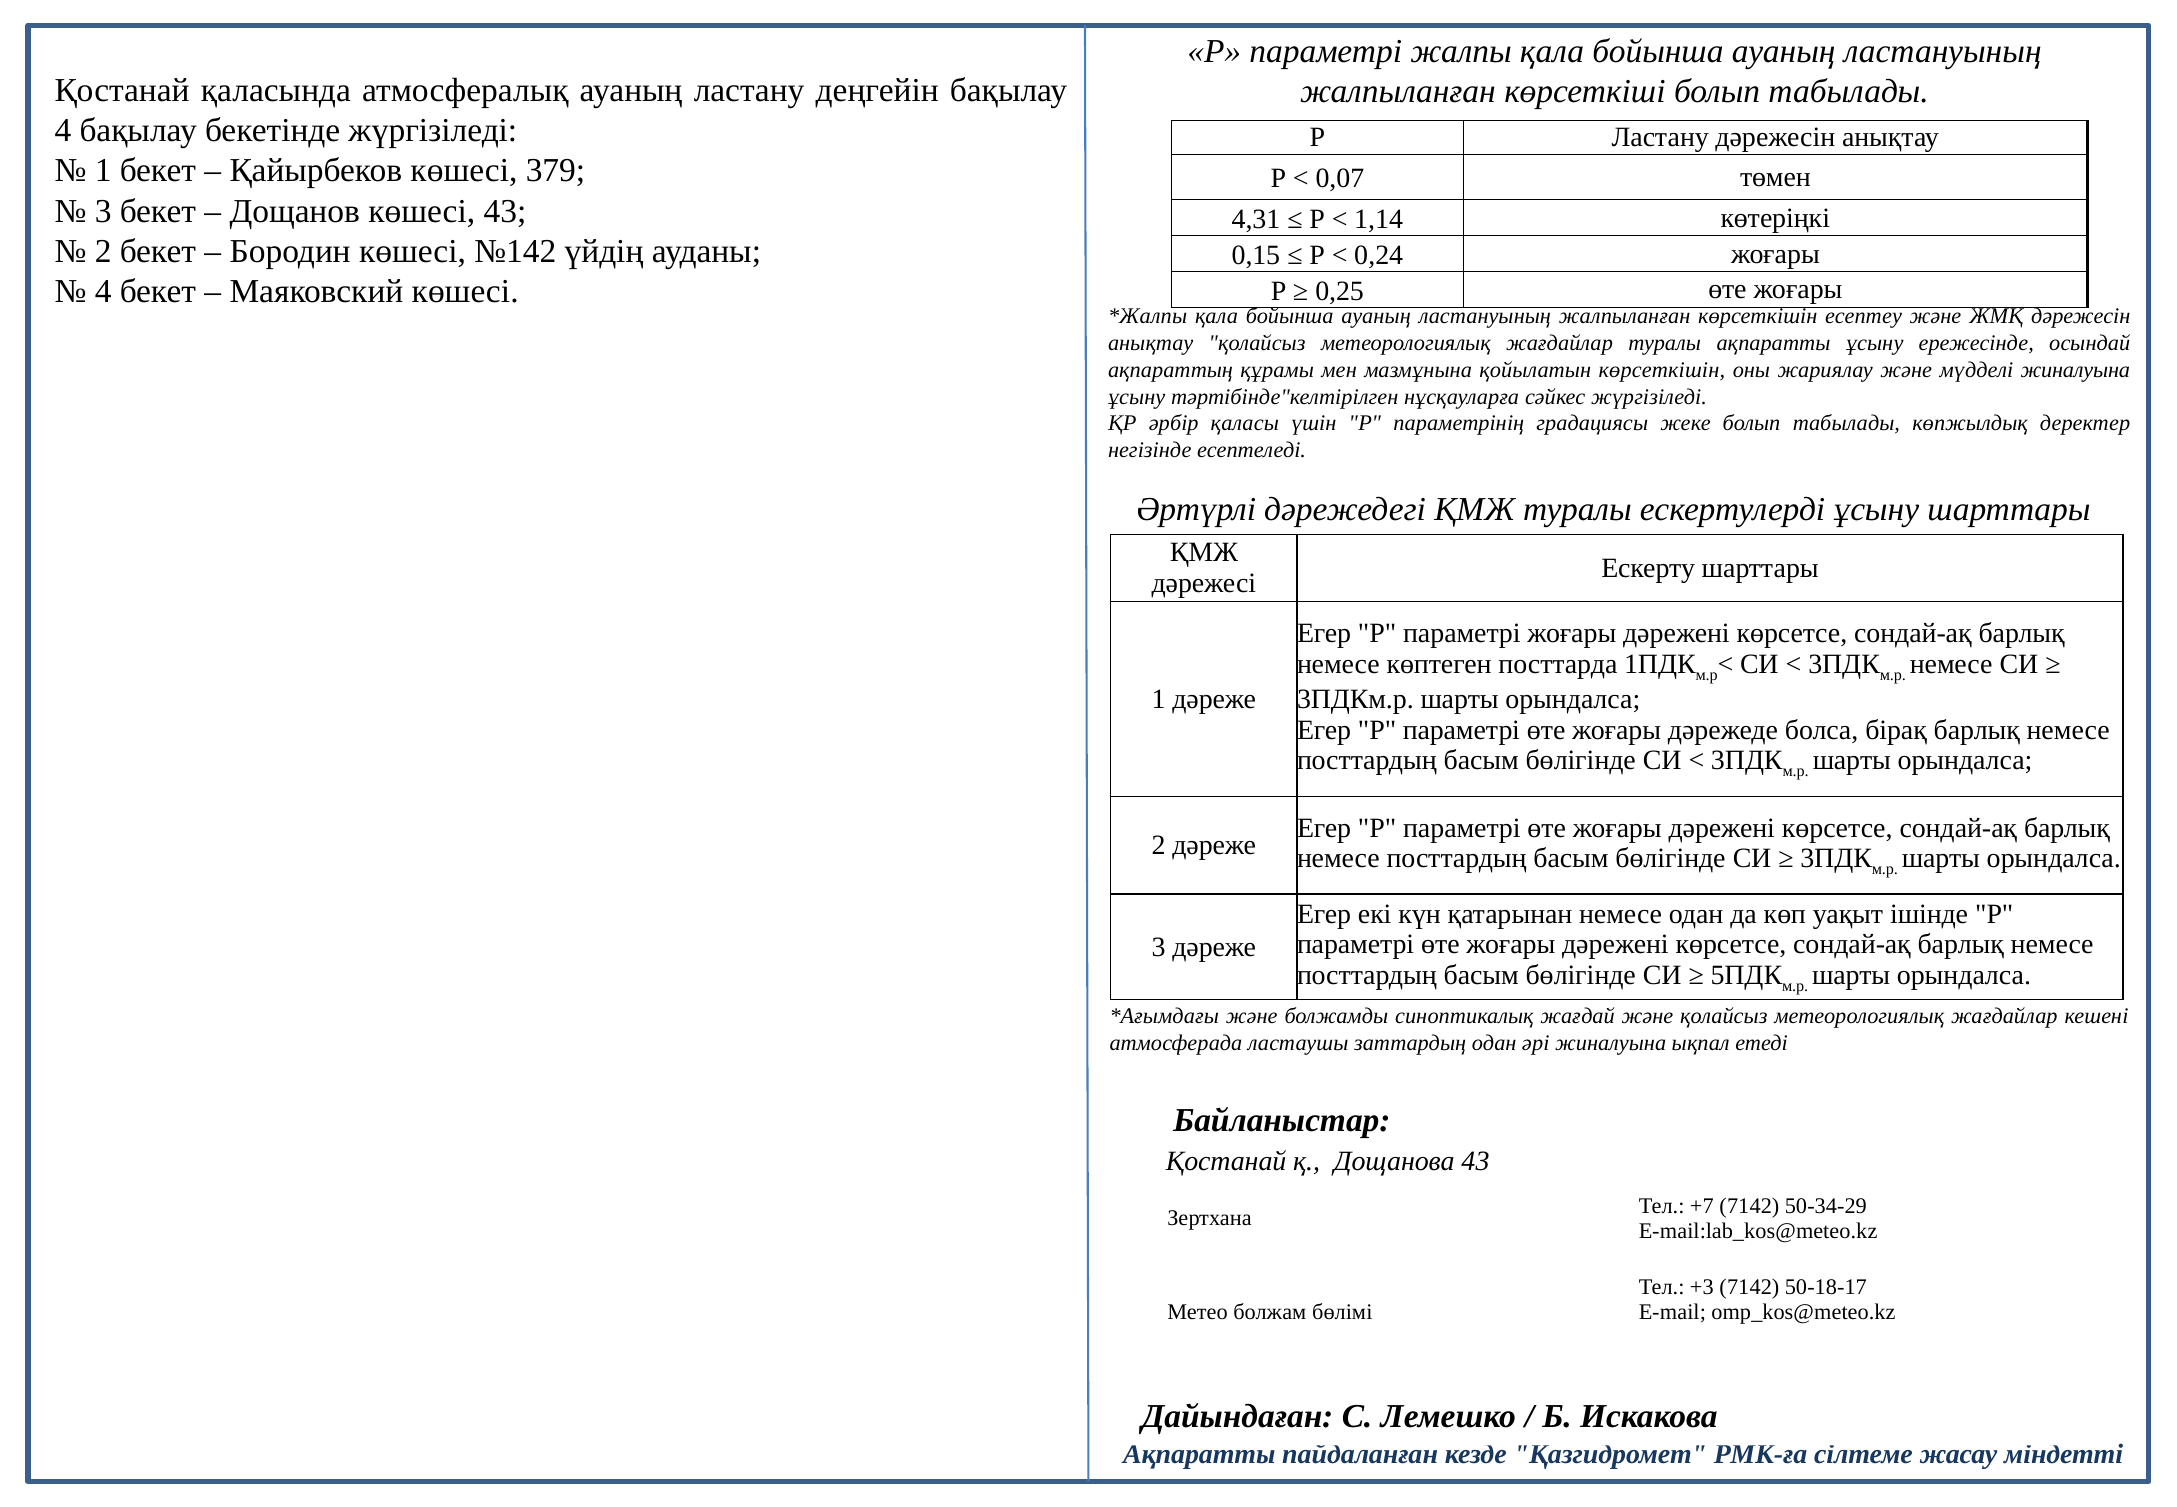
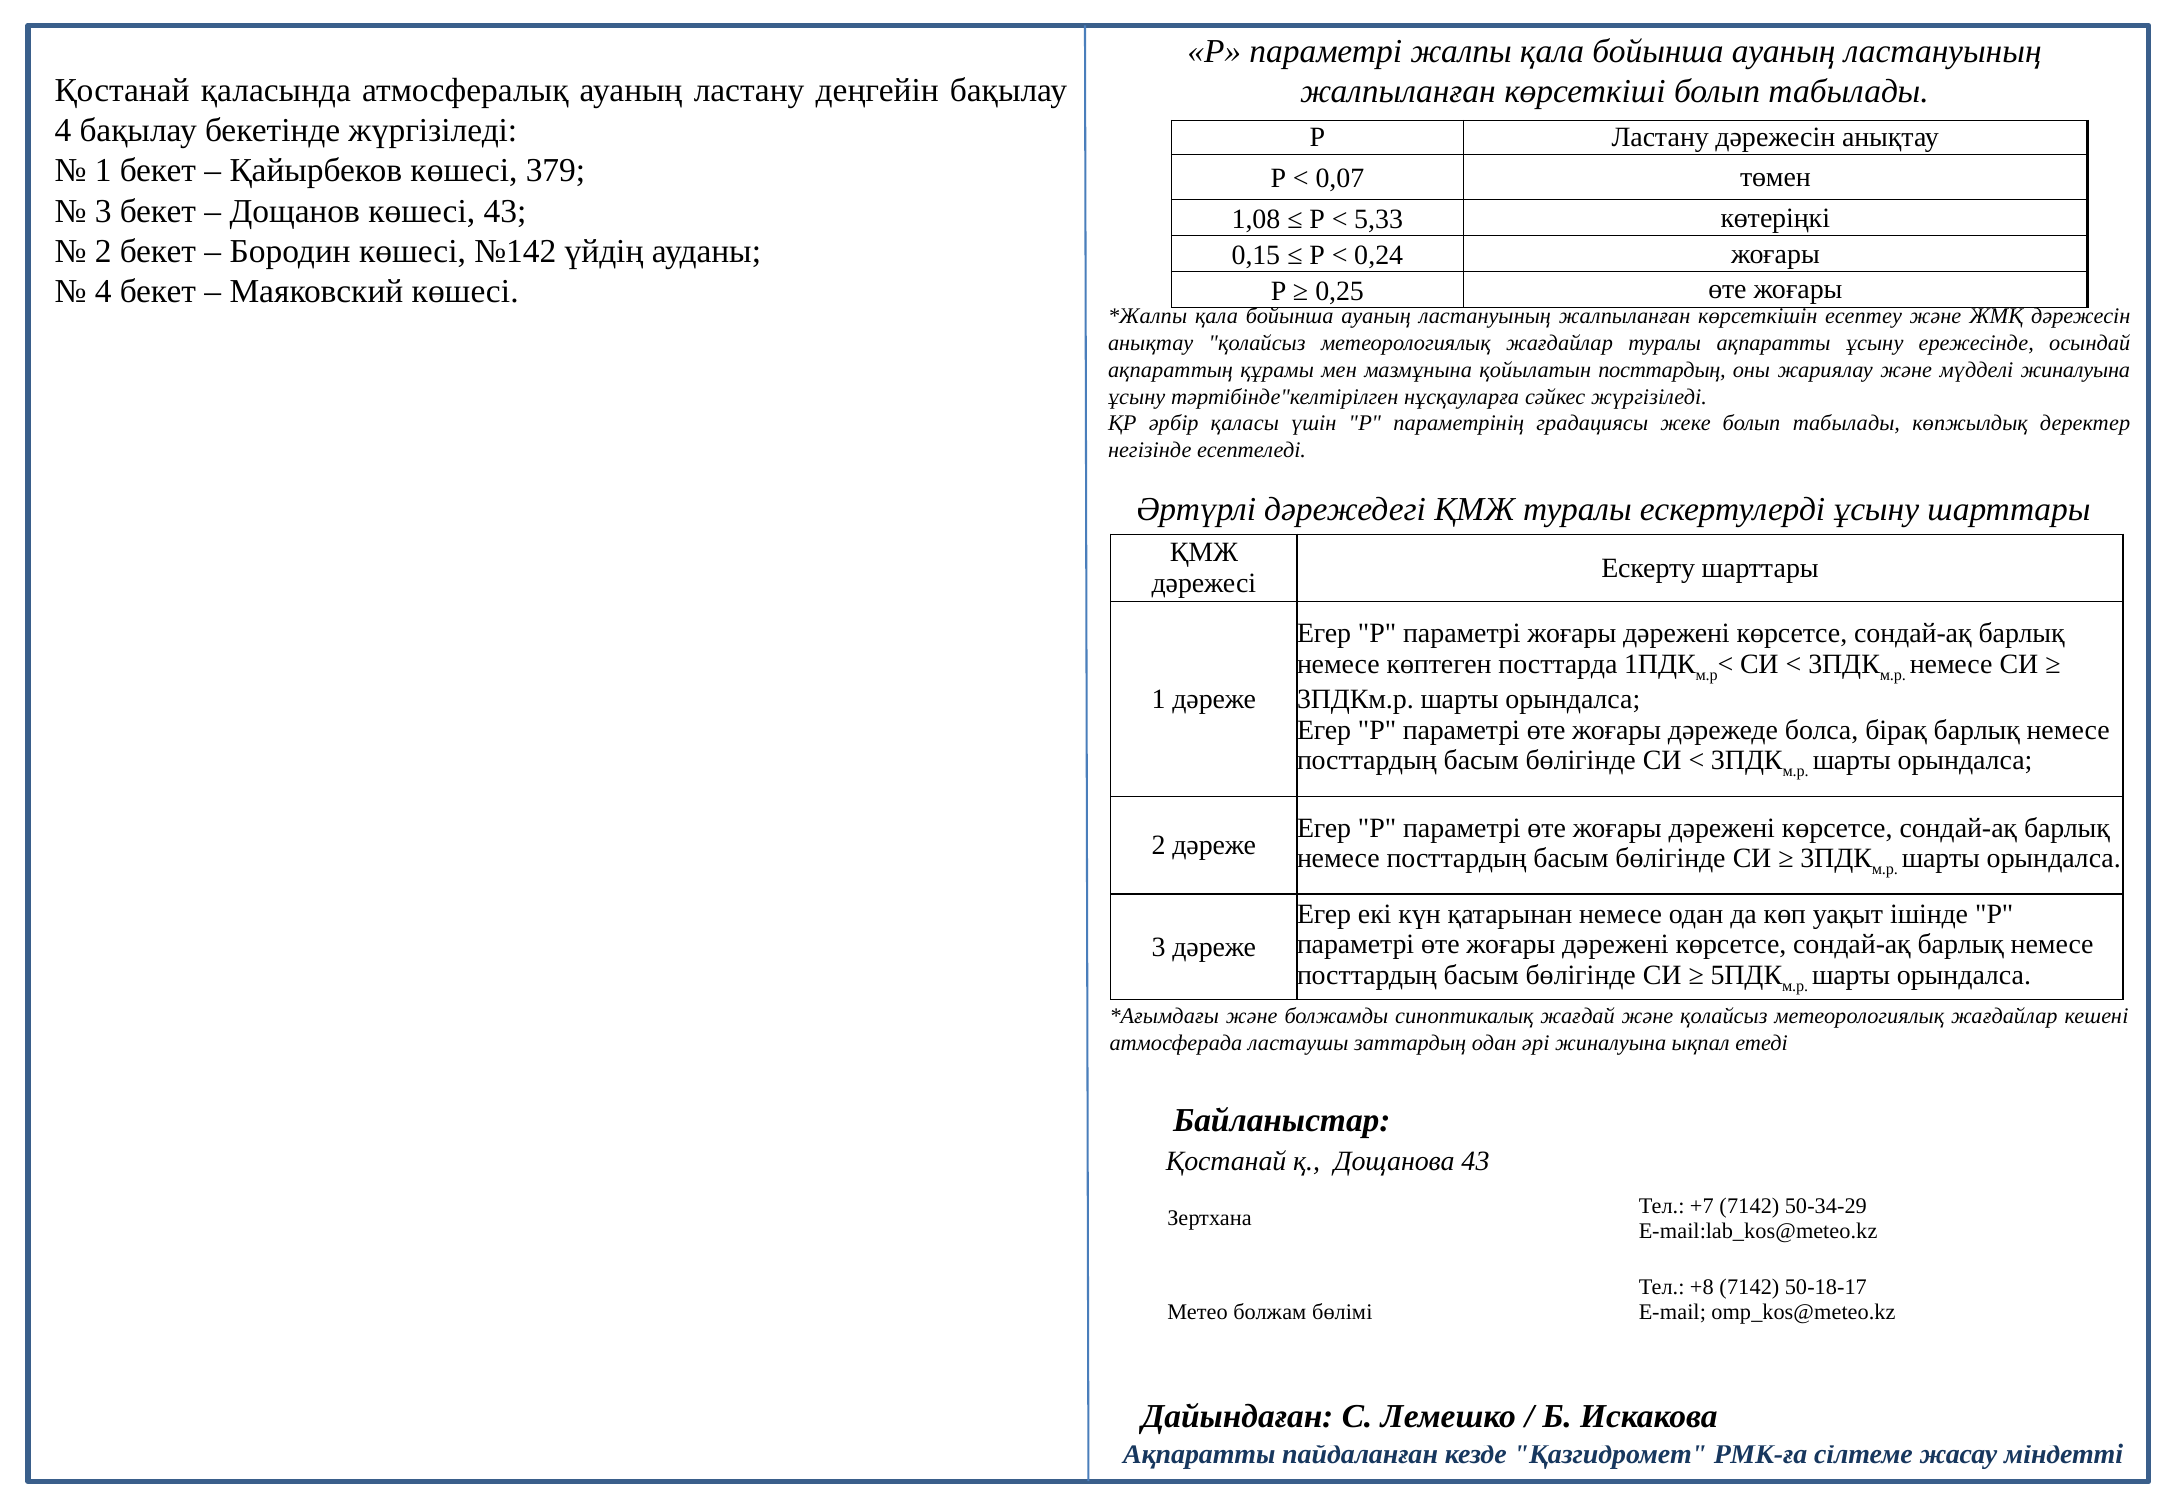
4,31: 4,31 -> 1,08 (1256, 219)
1,14: 1,14 -> 5,33 (1379, 219)
қойылатын көрсеткішін: көрсеткішін -> посттардың (1662, 370)
+3: +3 -> +8 (1702, 1287)
